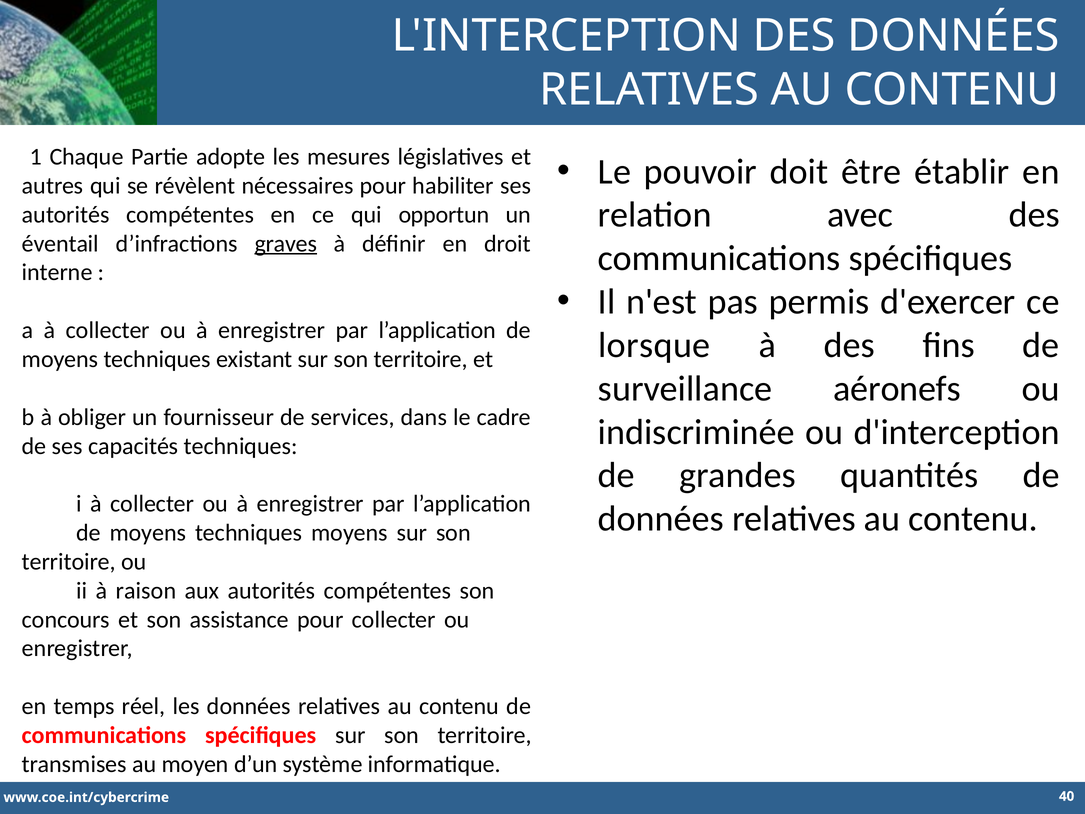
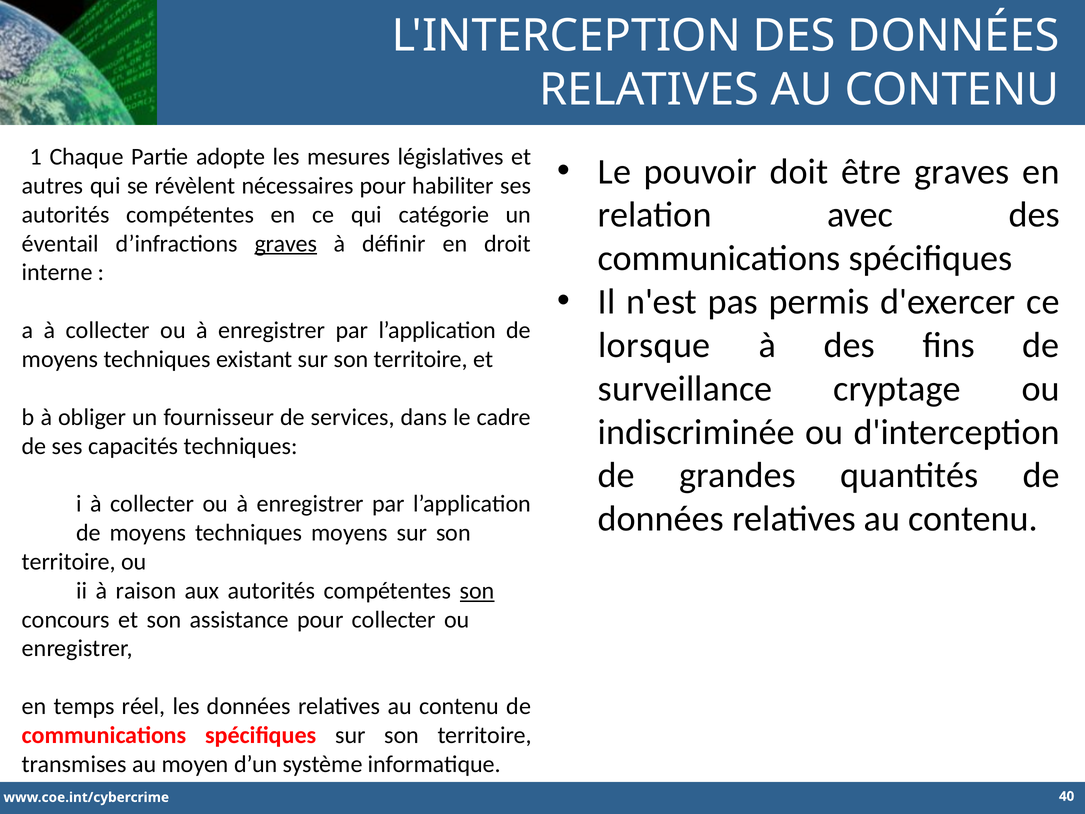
être établir: établir -> graves (962, 172)
opportun: opportun -> catégorie (444, 215)
aéronefs: aéronefs -> cryptage (897, 389)
son underline: none -> present (477, 591)
